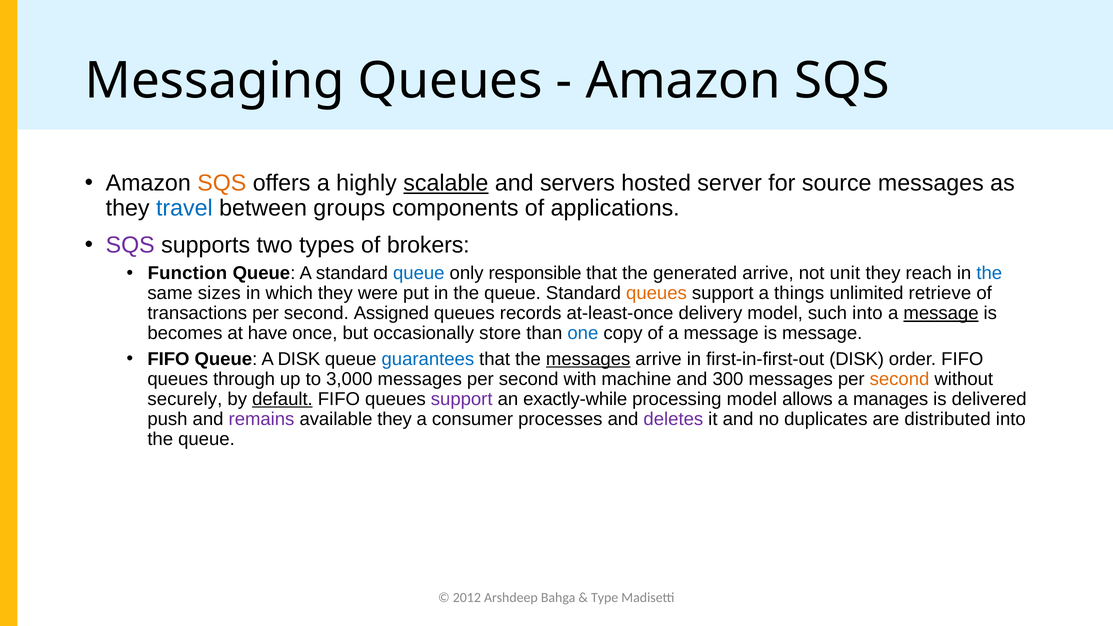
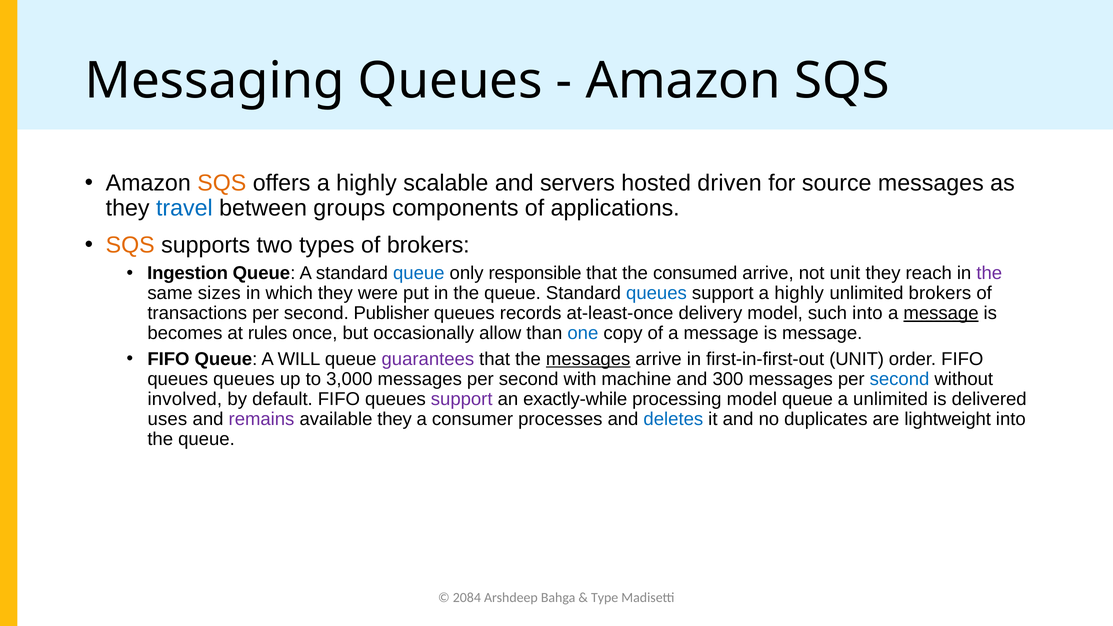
scalable underline: present -> none (446, 183)
server: server -> driven (730, 183)
SQS colour: purple -> orange (130, 245)
Function: Function -> Ingestion (188, 273)
generated: generated -> consumed (695, 273)
the colour: blue -> purple (989, 273)
queues colour: orange -> blue (656, 293)
support a things: things -> highly (799, 293)
unlimited retrieve: retrieve -> brokers (940, 293)
Assigned: Assigned -> Publisher (391, 313)
have: have -> rules (268, 333)
store: store -> allow (500, 333)
A DISK: DISK -> WILL (299, 359)
guarantees colour: blue -> purple (428, 359)
first-in-first-out DISK: DISK -> UNIT (857, 359)
queues through: through -> queues (244, 379)
second colour: orange -> blue (900, 379)
securely: securely -> involved (185, 399)
default underline: present -> none (282, 399)
model allows: allows -> queue (807, 399)
a manages: manages -> unlimited (891, 399)
push: push -> uses (167, 419)
deletes colour: purple -> blue (673, 419)
distributed: distributed -> lightweight (948, 419)
2012: 2012 -> 2084 (467, 598)
